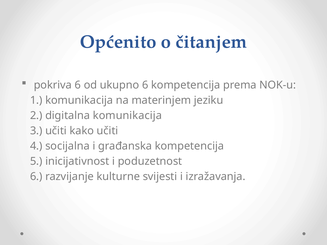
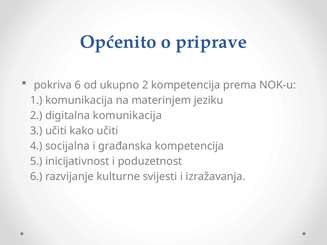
čitanjem: čitanjem -> priprave (211, 42)
ukupno 6: 6 -> 2 (145, 85)
